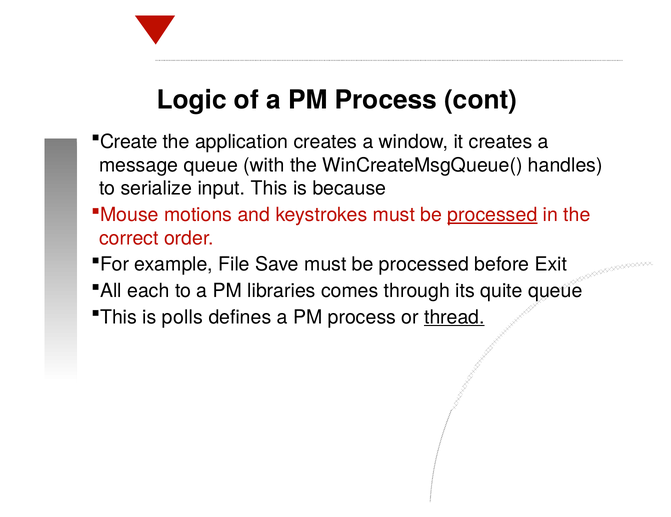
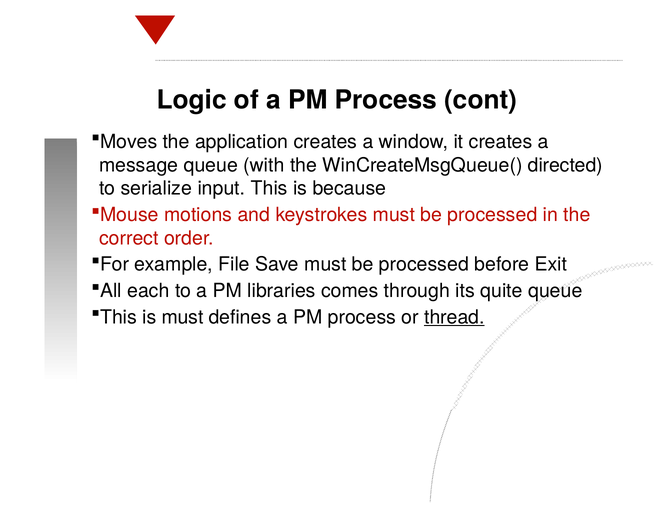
Create: Create -> Moves (129, 142)
handles: handles -> directed (565, 165)
processed underline: present -> none (492, 215)
is polls: polls -> must (183, 317)
